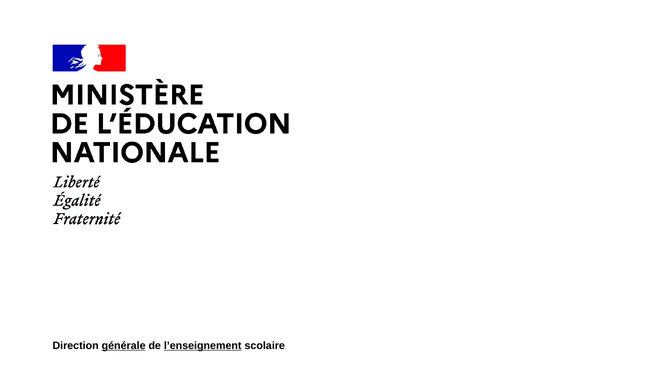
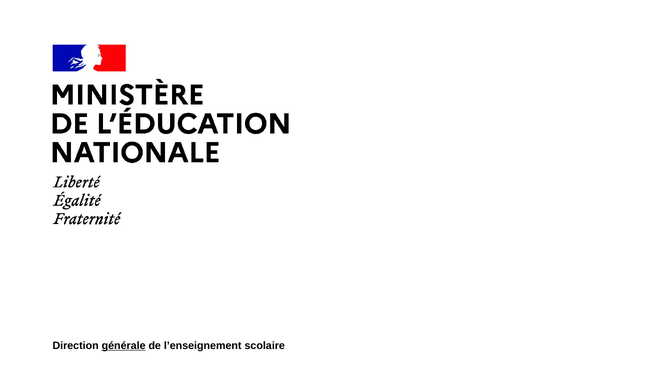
l’enseignement underline: present -> none (203, 346)
